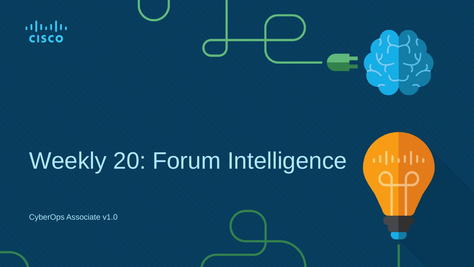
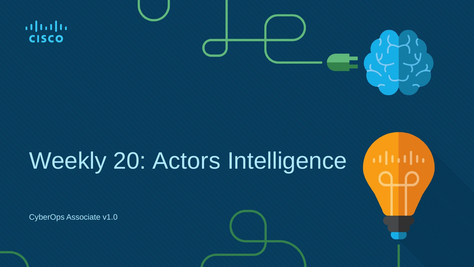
Forum: Forum -> Actors (186, 161)
